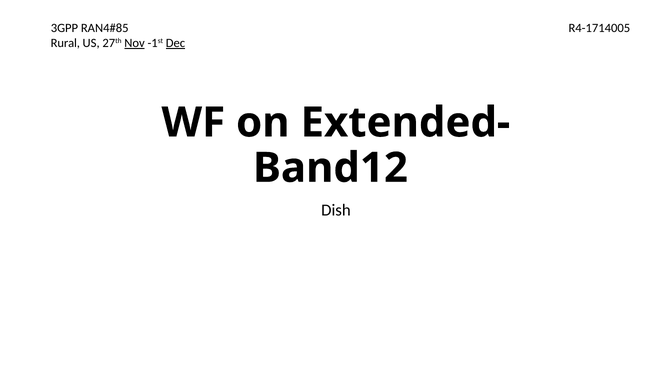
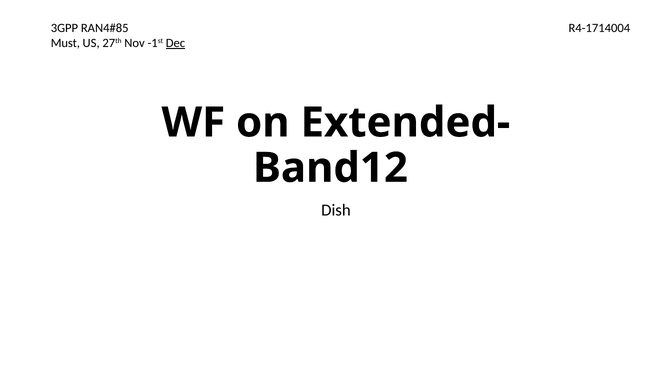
R4-1714005: R4-1714005 -> R4-1714004 (599, 28)
Rural: Rural -> Must (65, 43)
Nov underline: present -> none (134, 43)
